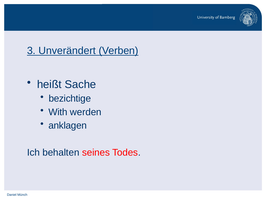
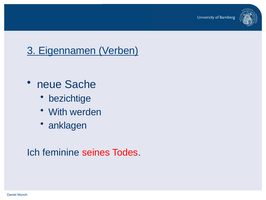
Unverändert: Unverändert -> Eigennamen (67, 51)
heißt: heißt -> neue (49, 84)
behalten: behalten -> feminine (61, 152)
